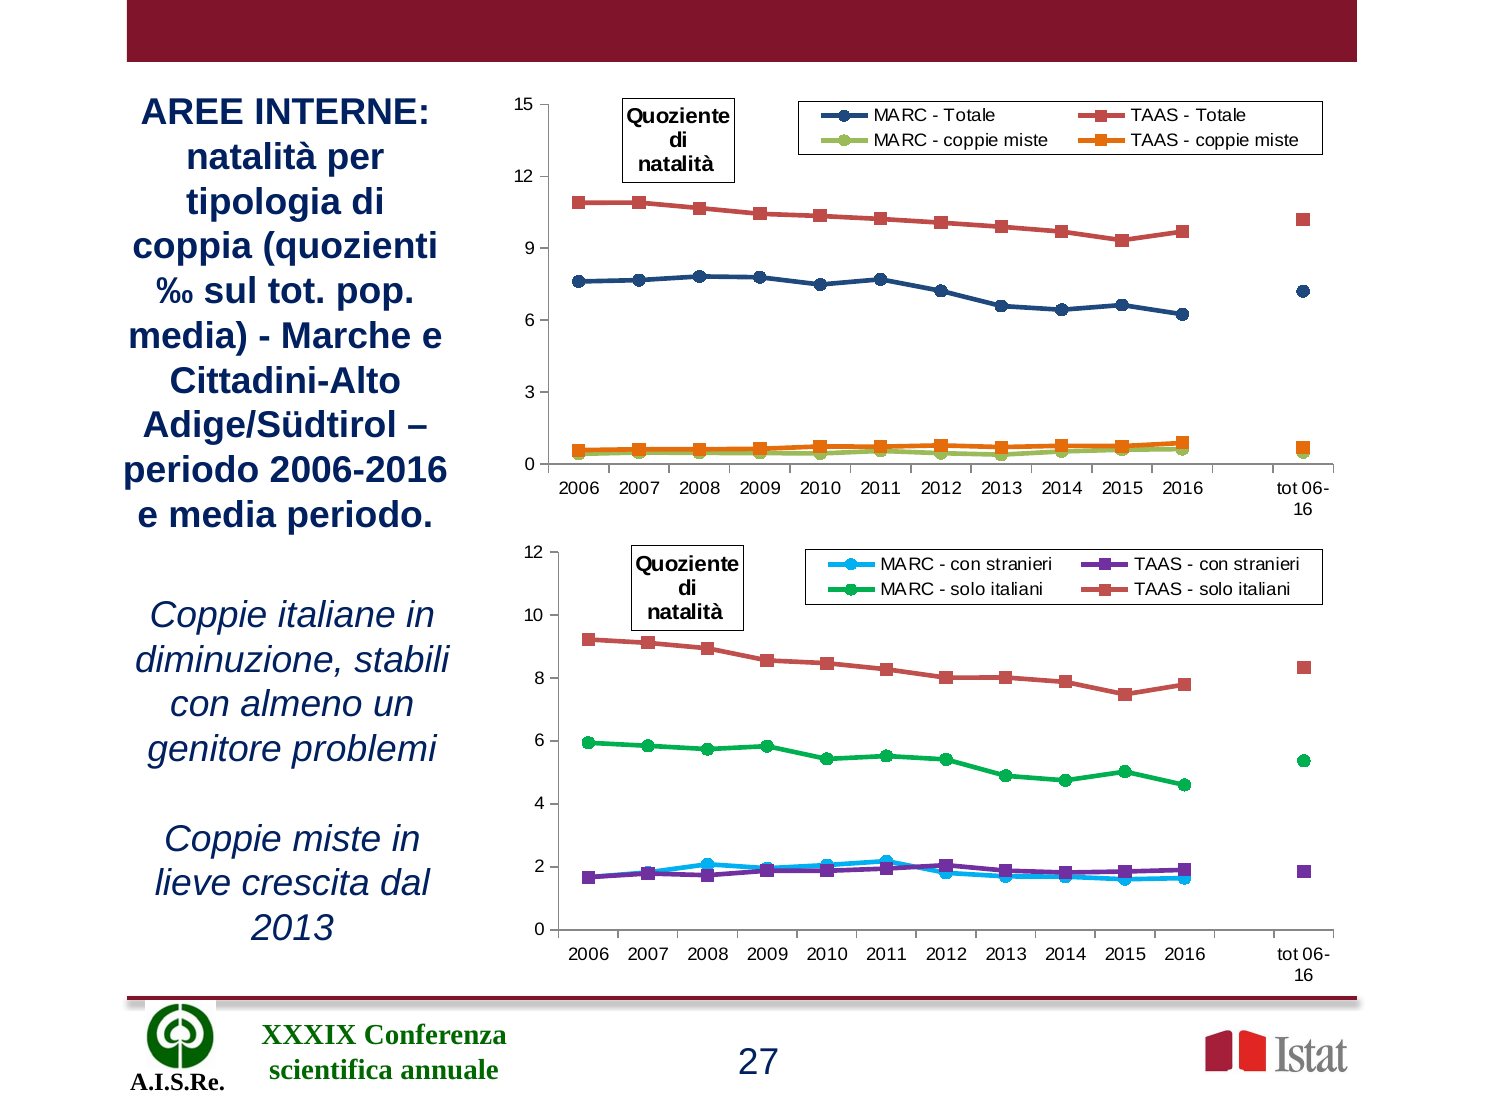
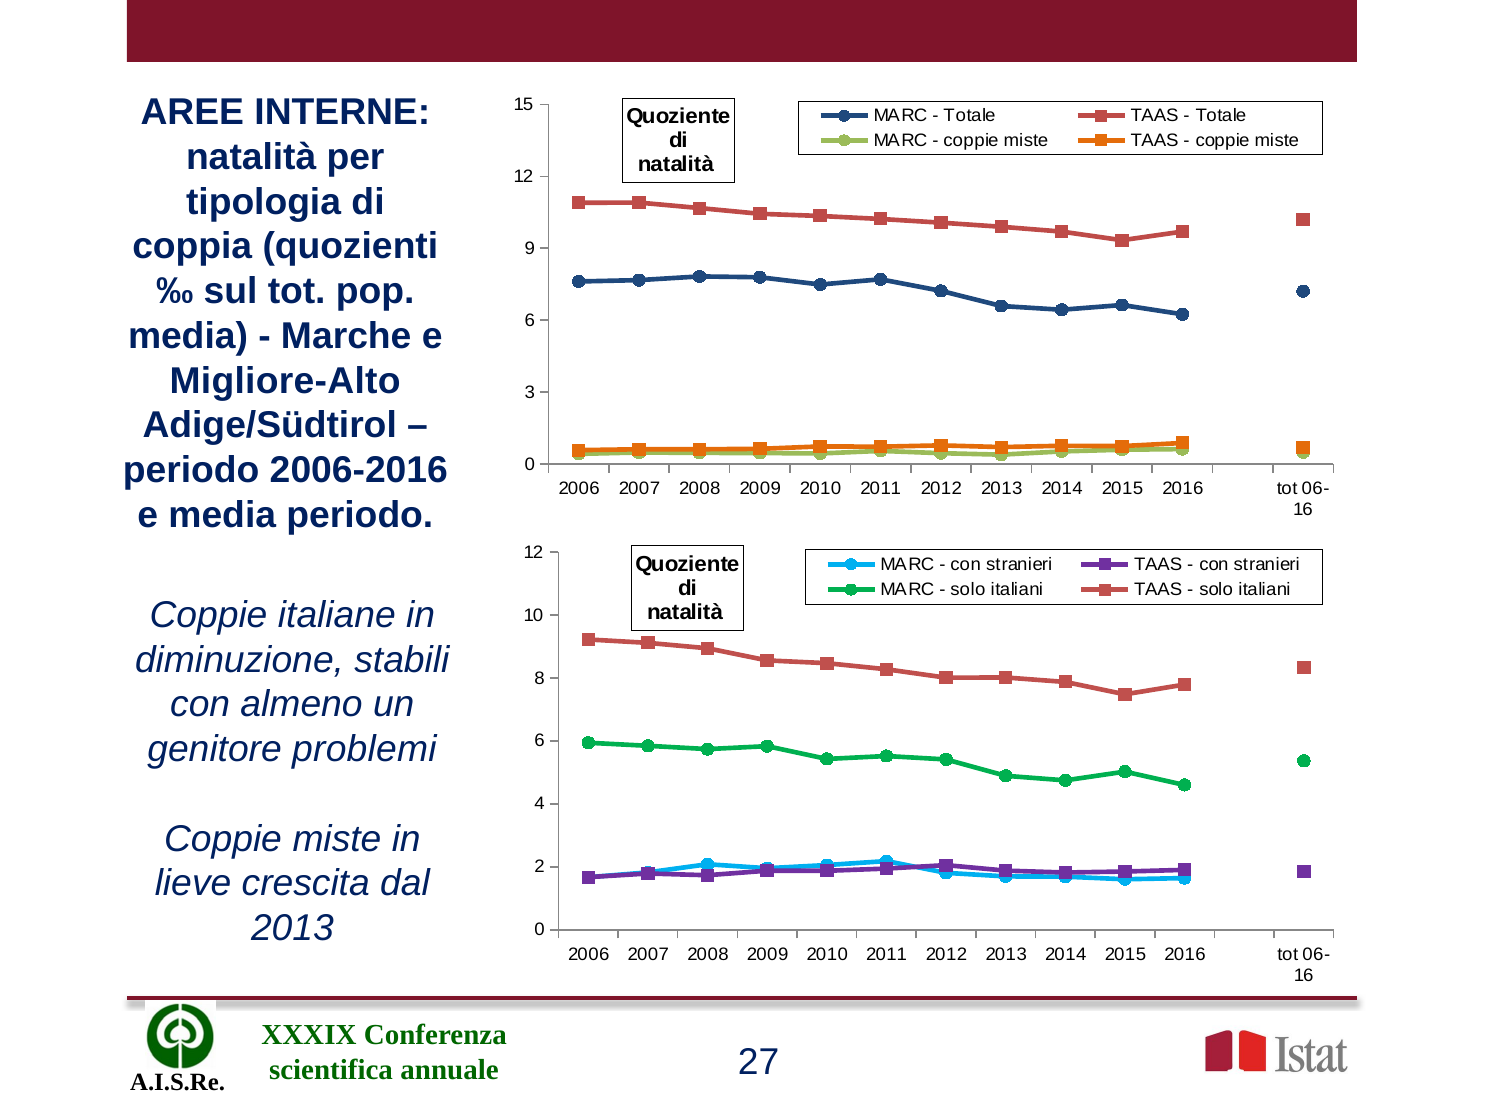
Cittadini-Alto: Cittadini-Alto -> Migliore-Alto (285, 381)
